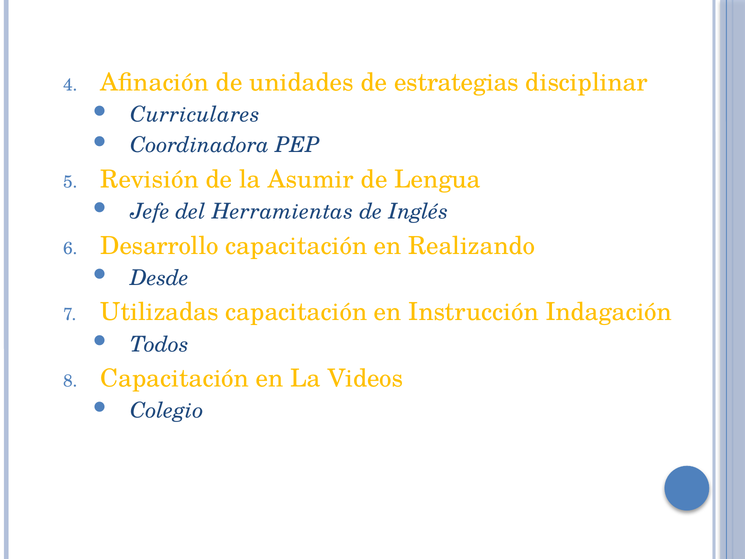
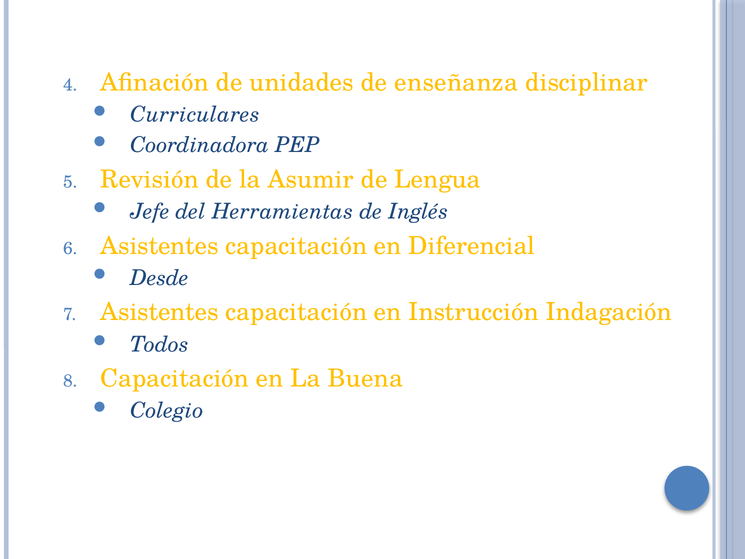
estrategias: estrategias -> enseñanza (456, 82)
Desarrollo: Desarrollo -> Asistentes (160, 246)
Realizando: Realizando -> Diferencial (472, 246)
Utilizadas: Utilizadas -> Asistentes (160, 312)
Videos: Videos -> Buena (365, 379)
